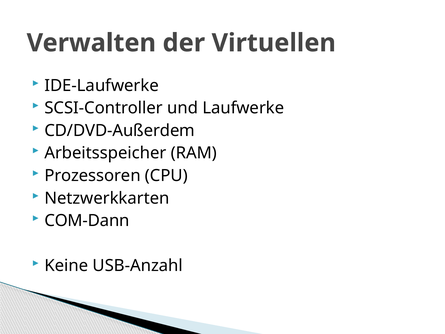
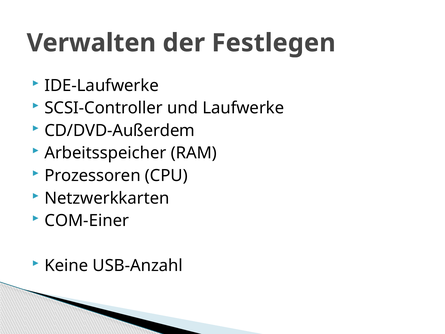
Virtuellen: Virtuellen -> Festlegen (274, 43)
COM-Dann: COM-Dann -> COM-Einer (87, 221)
